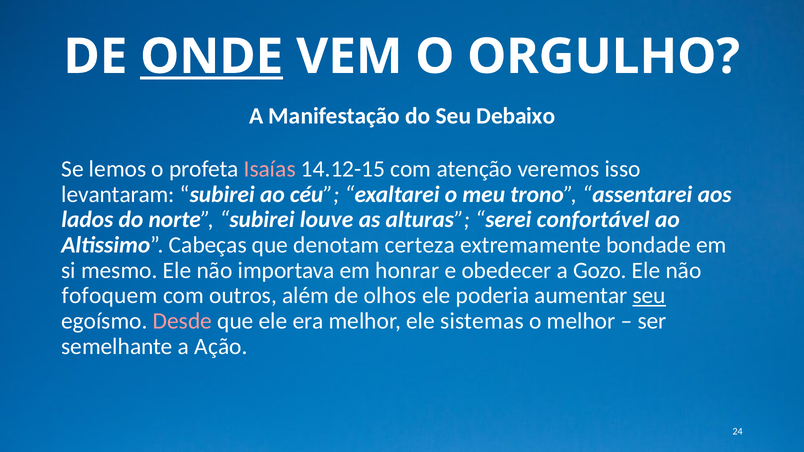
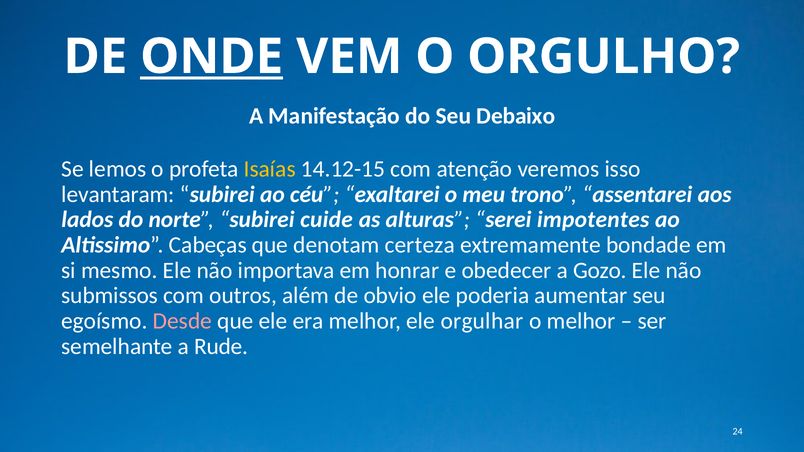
Isaías colour: pink -> yellow (270, 169)
louve: louve -> cuide (327, 220)
confortável: confortável -> impotentes (593, 220)
fofoquem: fofoquem -> submissos (110, 296)
olhos: olhos -> obvio (390, 296)
seu underline: present -> none (649, 296)
sistemas: sistemas -> orgulhar (482, 321)
Ação: Ação -> Rude (221, 346)
